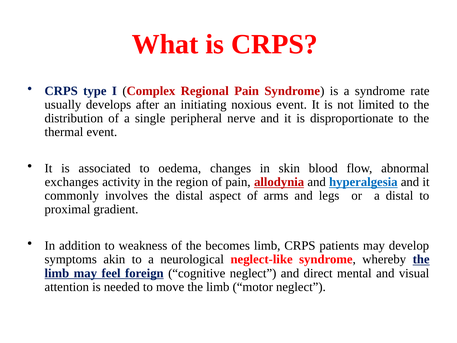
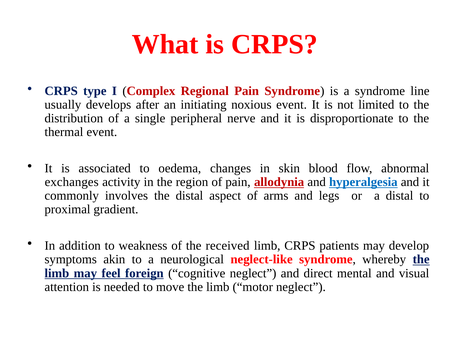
rate: rate -> line (420, 91)
becomes: becomes -> received (228, 246)
